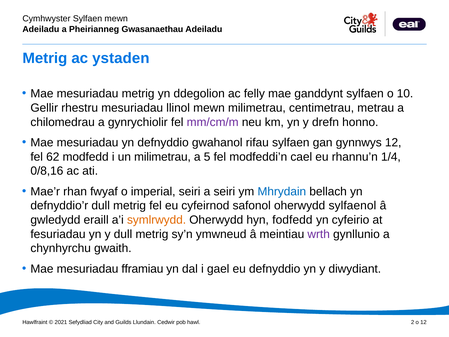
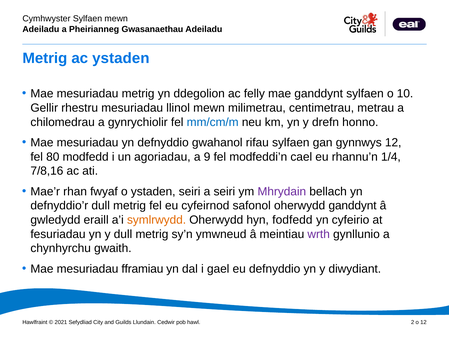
mm/cm/m colour: purple -> blue (213, 122)
62: 62 -> 80 (53, 157)
un milimetrau: milimetrau -> agoriadau (162, 157)
5: 5 -> 9 (207, 157)
0/8,16: 0/8,16 -> 7/8,16 (47, 171)
o imperial: imperial -> ystaden (153, 191)
Mhrydain colour: blue -> purple (282, 191)
oherwydd sylfaenol: sylfaenol -> ganddynt (353, 206)
